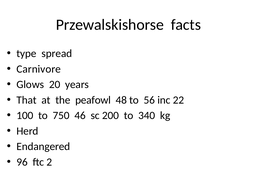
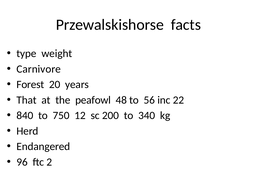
spread: spread -> weight (57, 54)
Glows: Glows -> Forest (30, 85)
100: 100 -> 840 (25, 116)
46: 46 -> 12 (80, 116)
